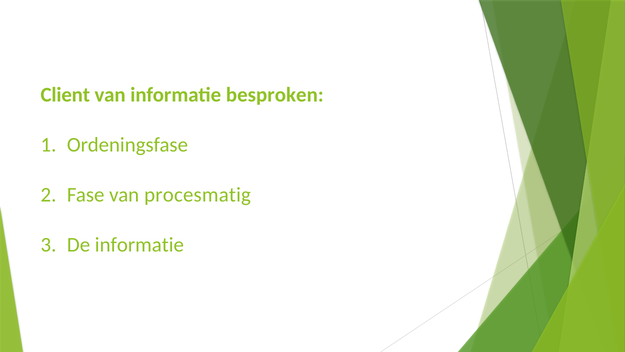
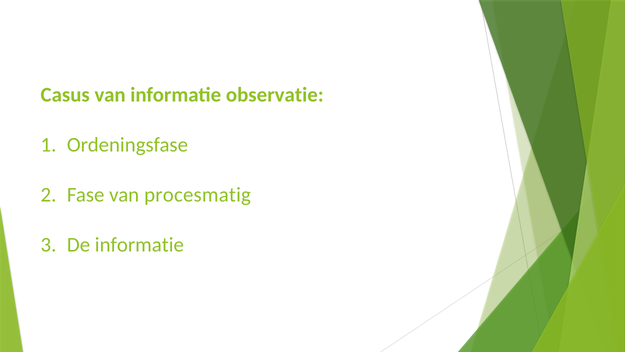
Client: Client -> Casus (65, 95)
besproken: besproken -> observatie (275, 95)
